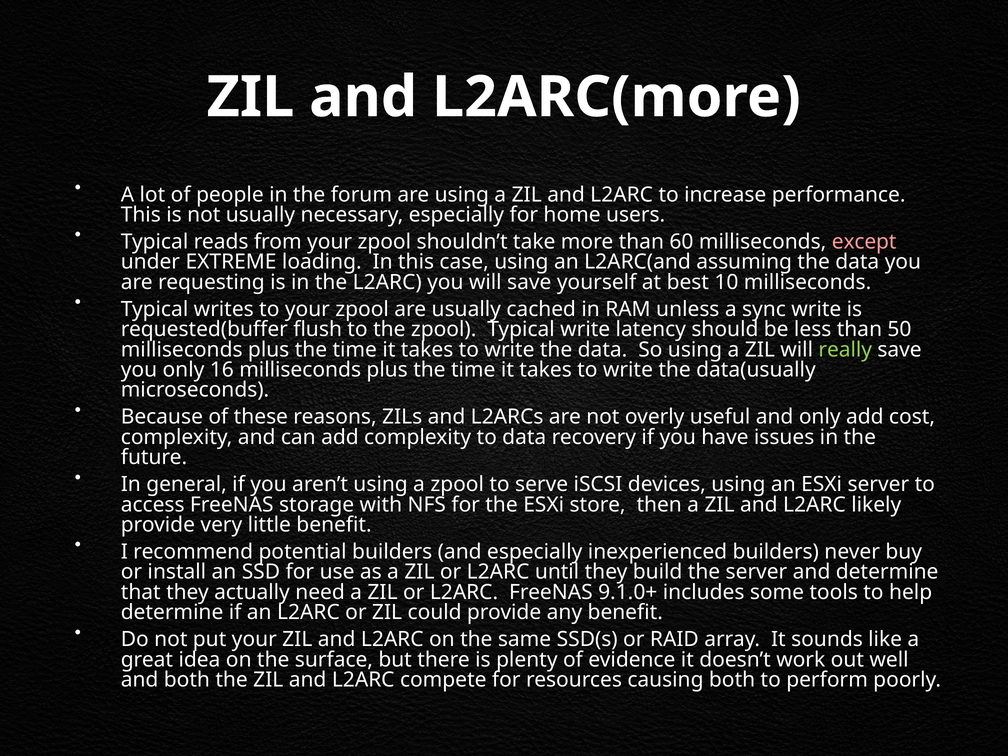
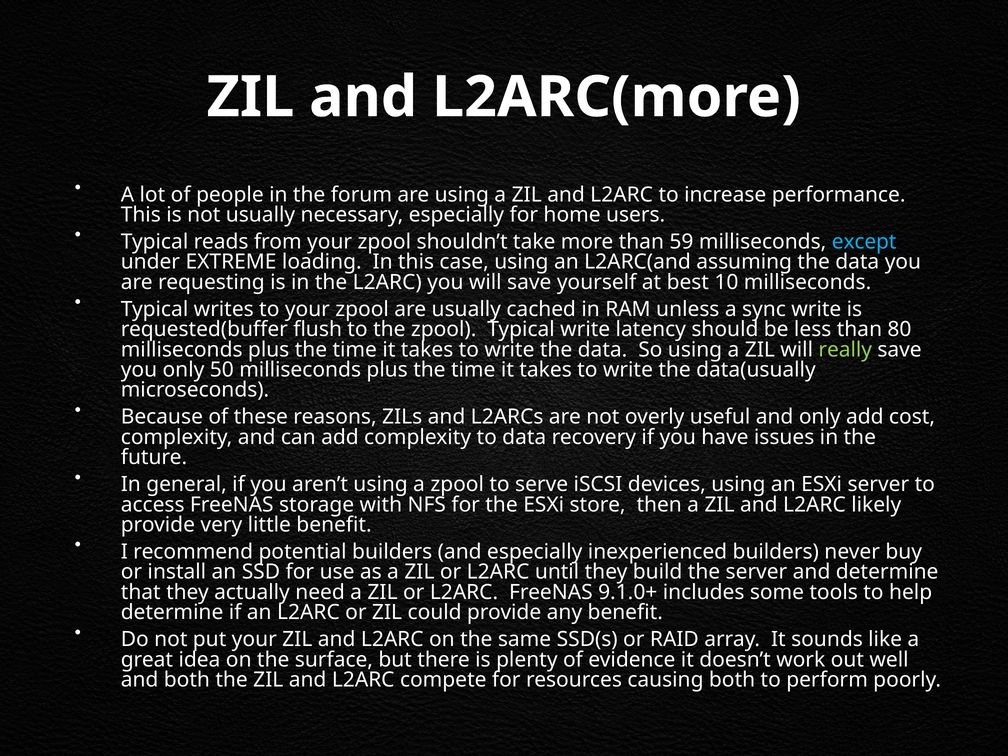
60: 60 -> 59 (681, 242)
except colour: pink -> light blue (864, 242)
50: 50 -> 80 (899, 329)
16: 16 -> 50 (222, 370)
